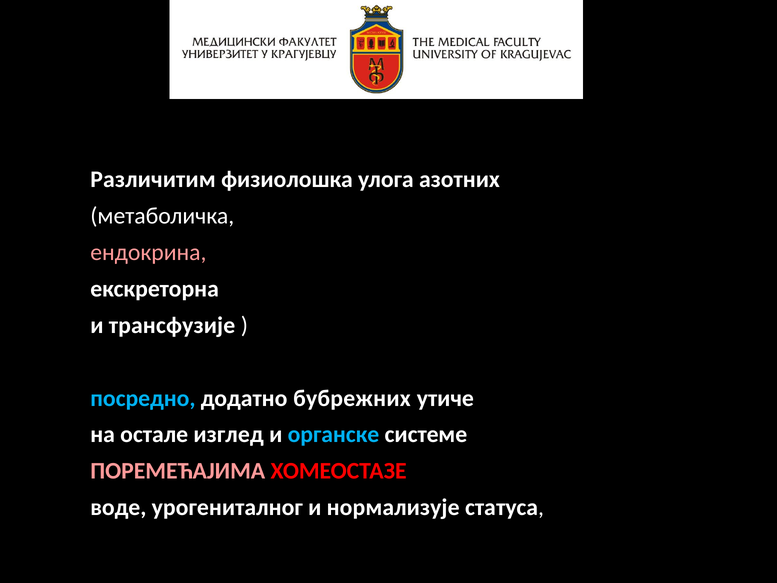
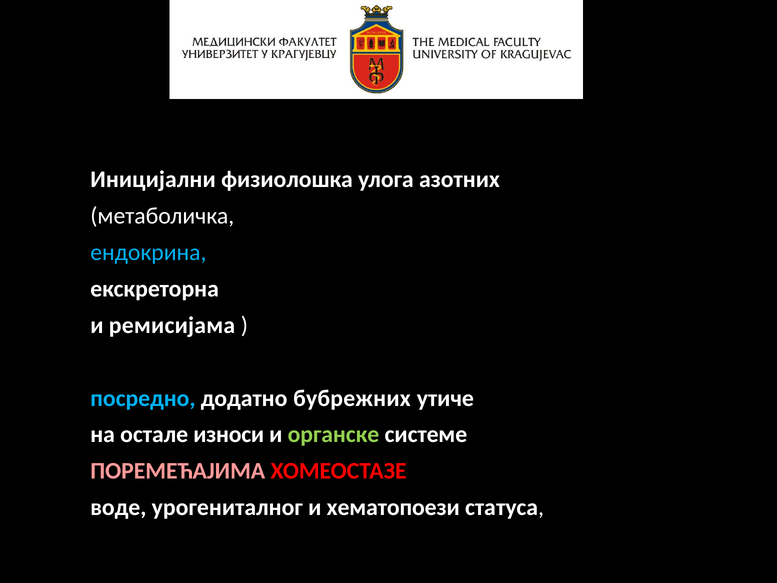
Различитим: Различитим -> Иницијални (153, 179)
ендокрина colour: pink -> light blue (148, 252)
трансфузије: трансфузије -> ремисијама (172, 325)
изглед: изглед -> износи (229, 434)
органске colour: light blue -> light green (333, 434)
нормализује: нормализује -> хематопоези (393, 507)
